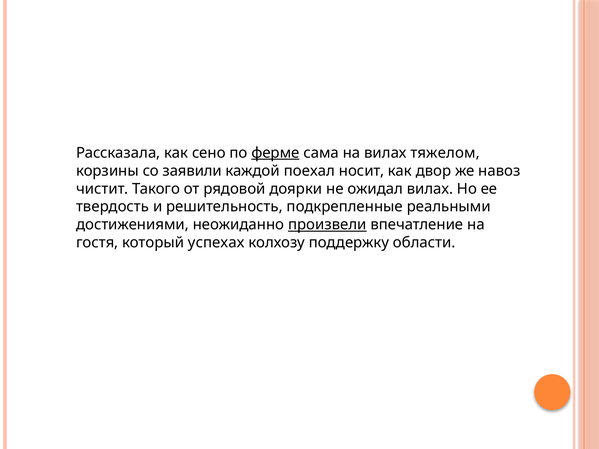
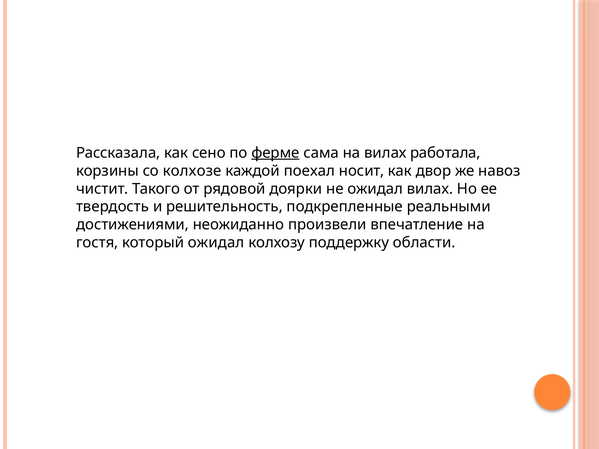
тяжелом: тяжелом -> работала (445, 153)
заявили: заявили -> колхозе (192, 171)
произвели underline: present -> none (327, 225)
который успехах: успехах -> ожидал (216, 243)
